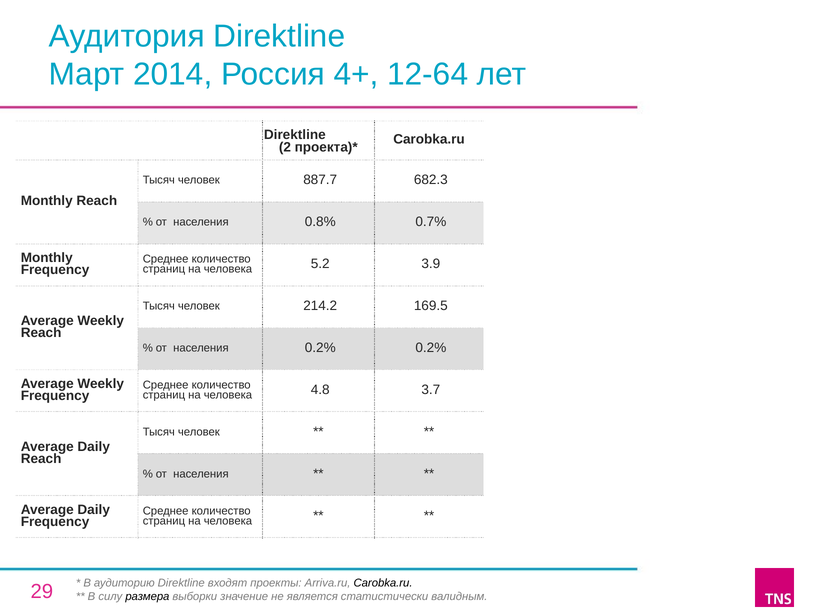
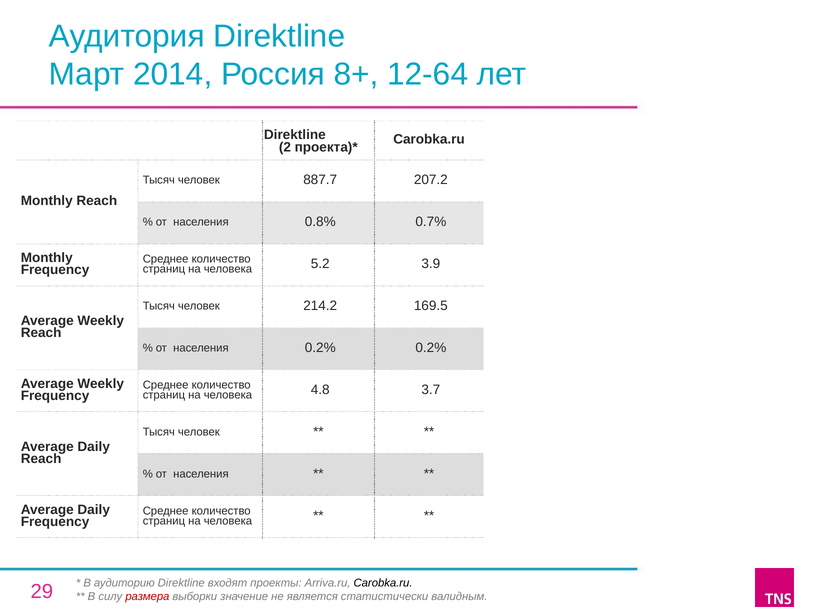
4+: 4+ -> 8+ (356, 74)
682.3: 682.3 -> 207.2 (431, 180)
размера colour: black -> red (147, 597)
